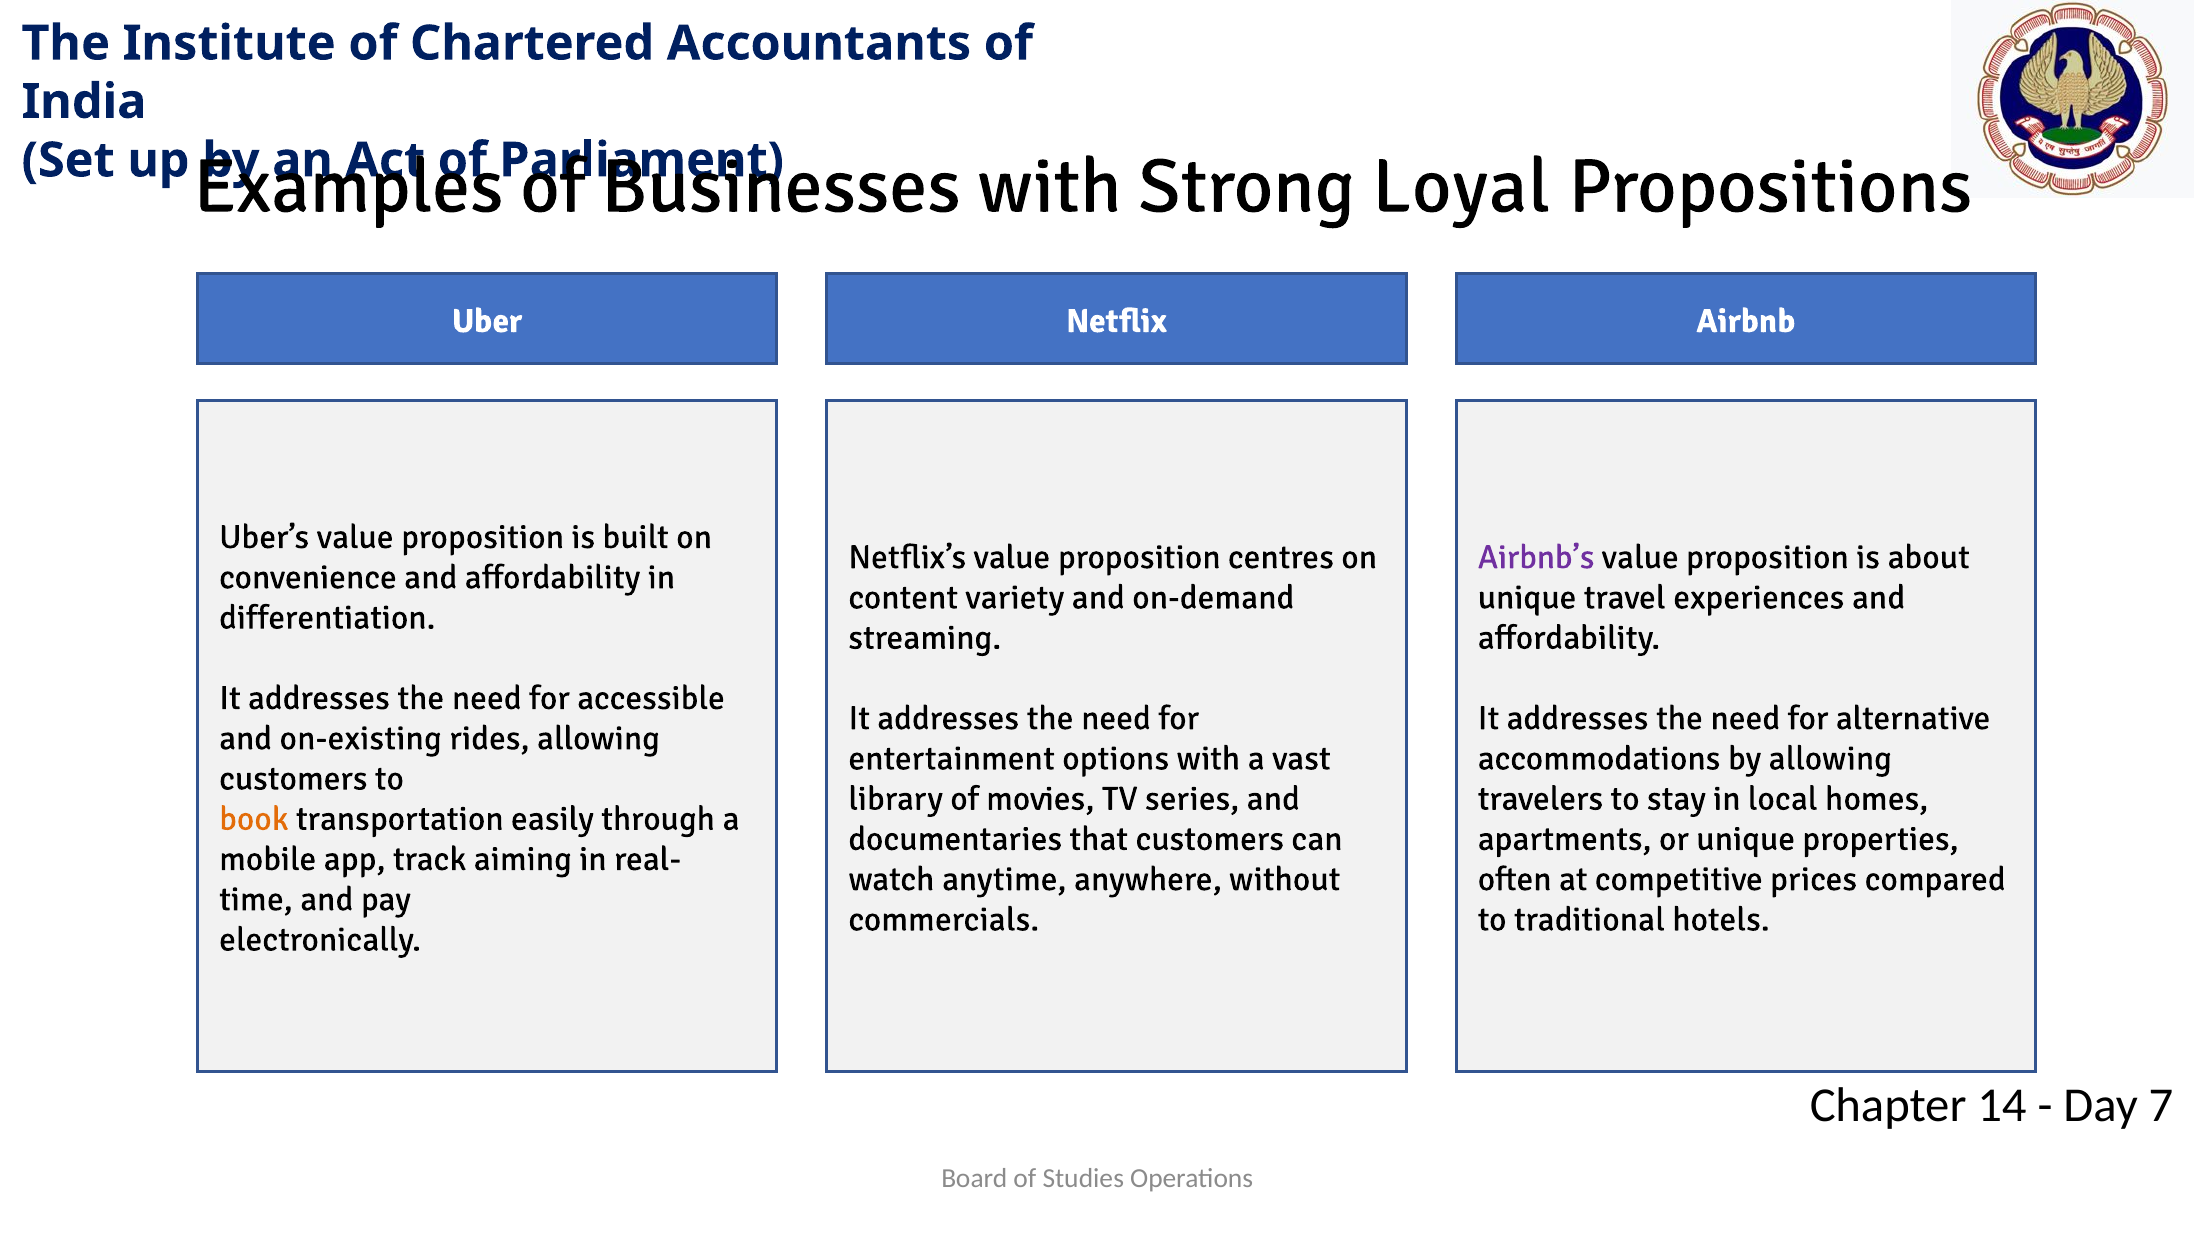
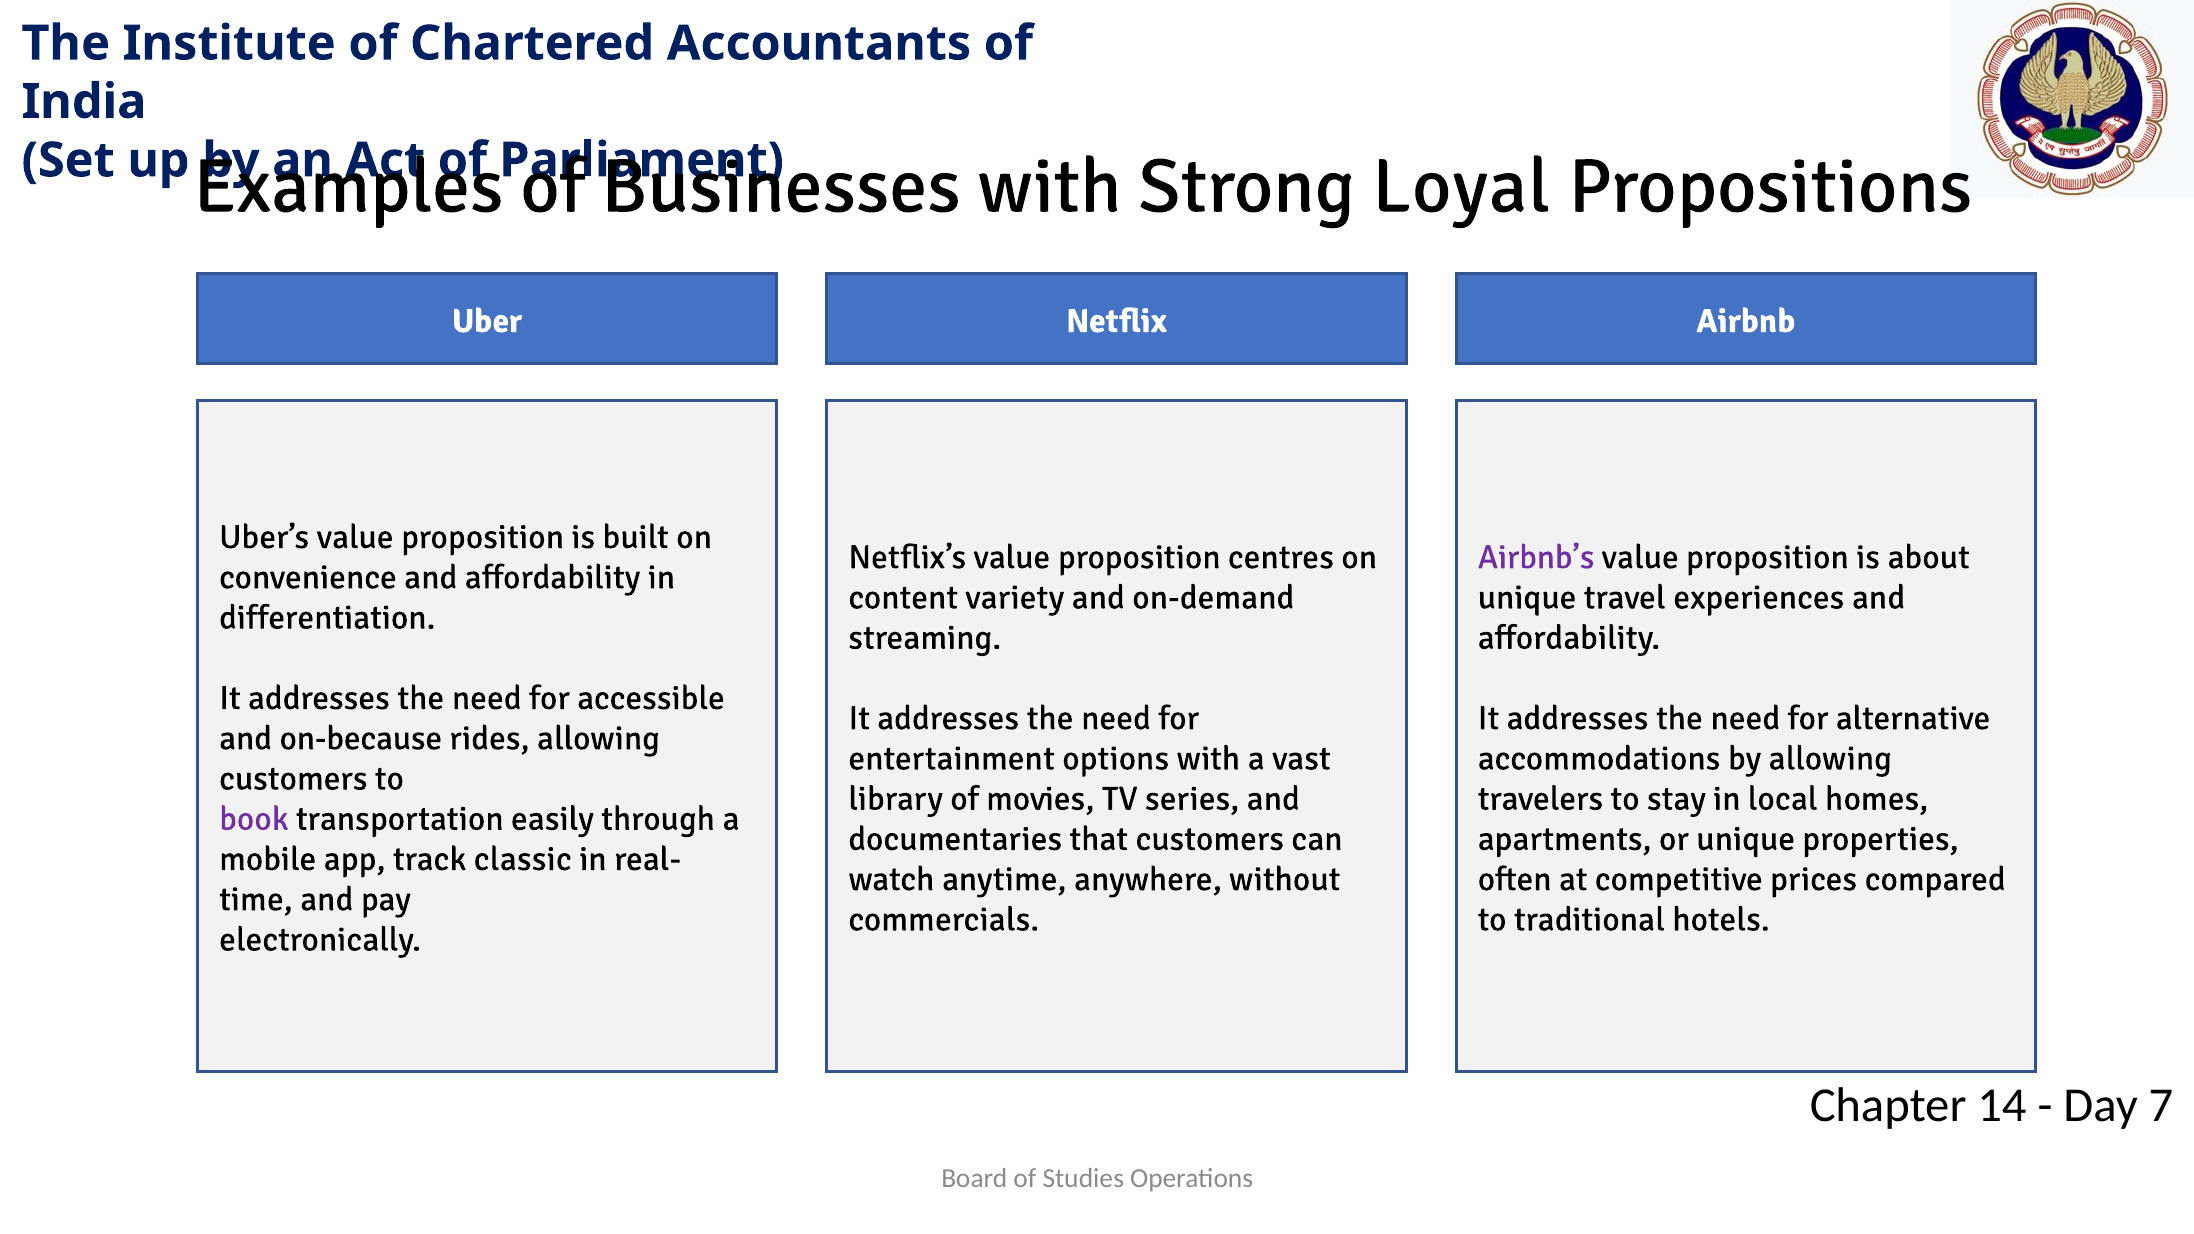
on-existing: on-existing -> on-because (361, 738)
book colour: orange -> purple (254, 819)
aiming: aiming -> classic (523, 859)
